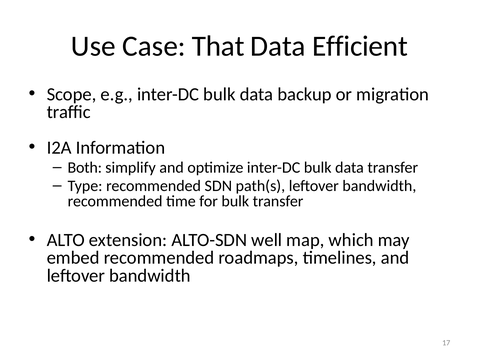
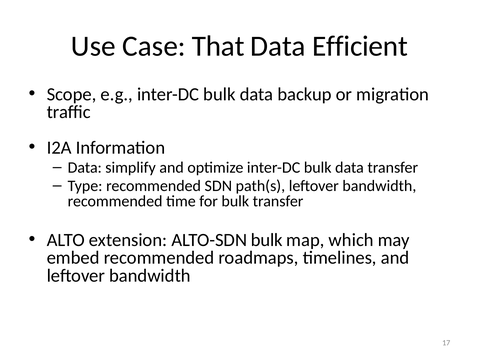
Both: Both -> Data (85, 168)
ALTO-SDN well: well -> bulk (267, 240)
